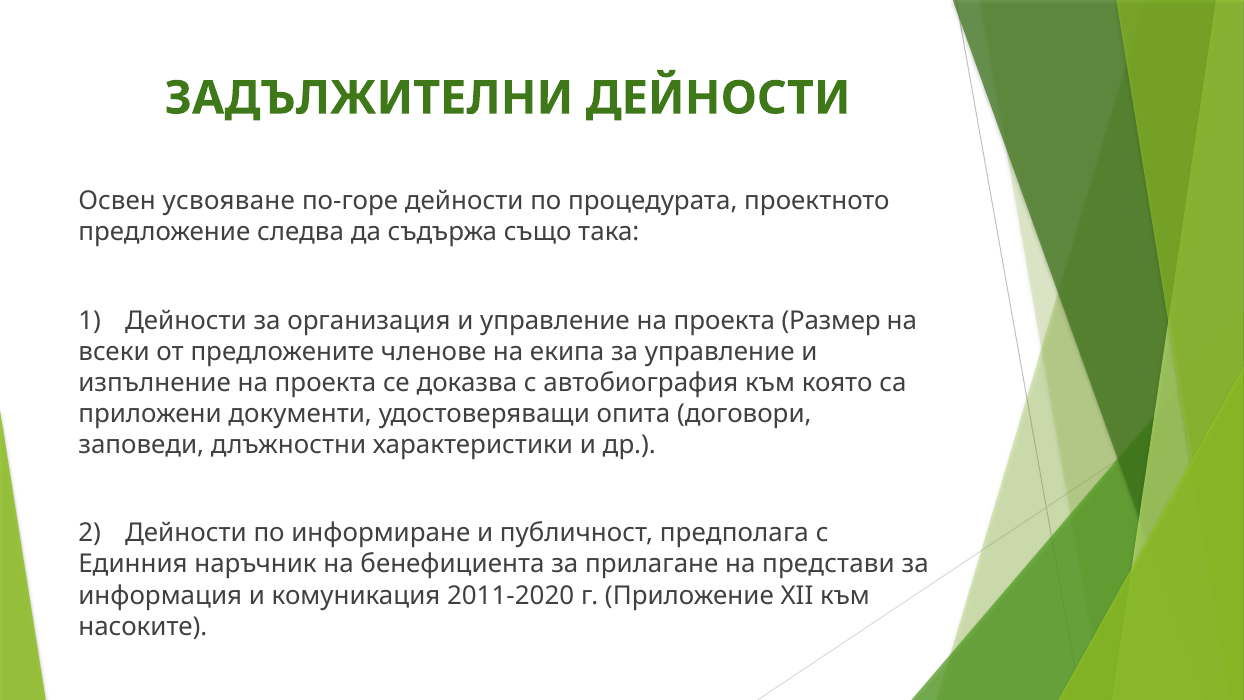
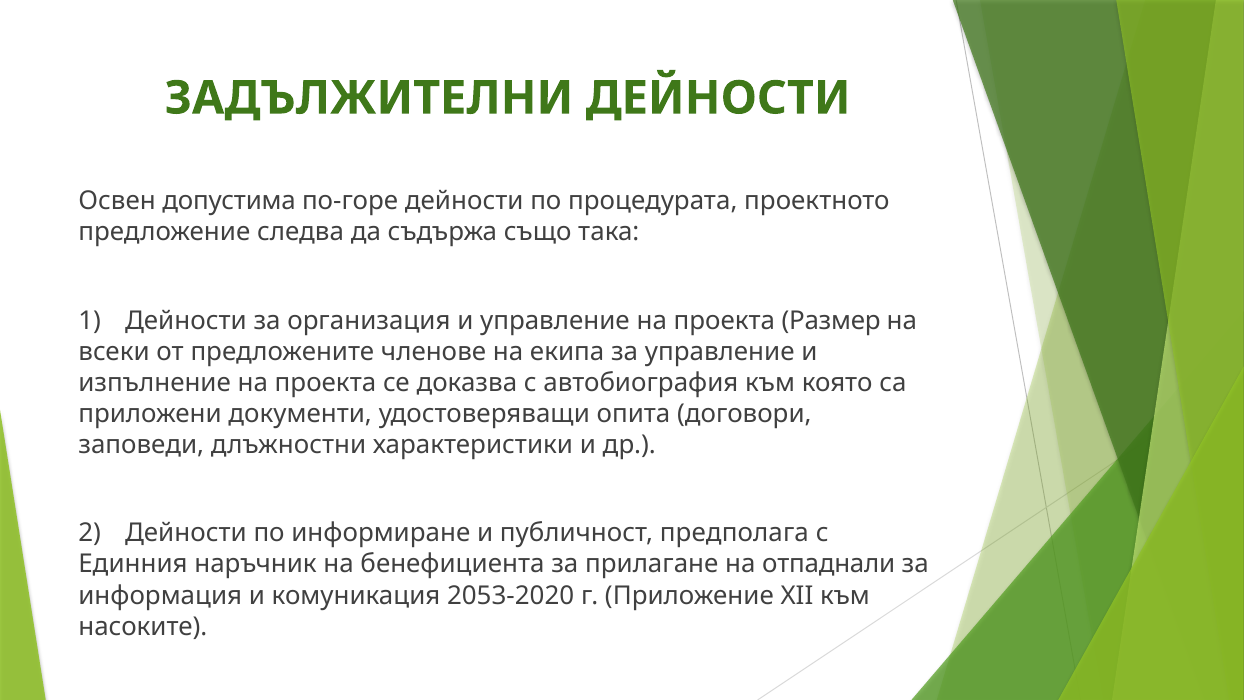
усвояване: усвояване -> допустима (229, 201)
представи: представи -> отпаднали (829, 564)
2011-2020: 2011-2020 -> 2053-2020 (511, 595)
